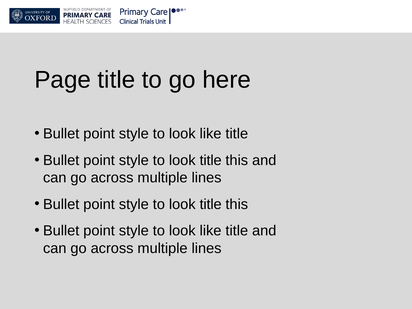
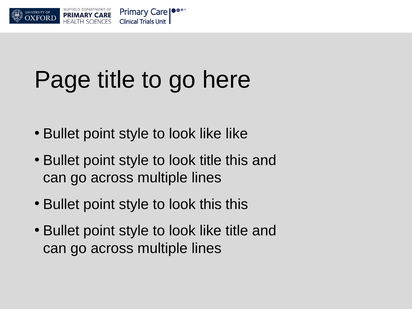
title: title -> like (237, 134)
title: title -> this (211, 204)
